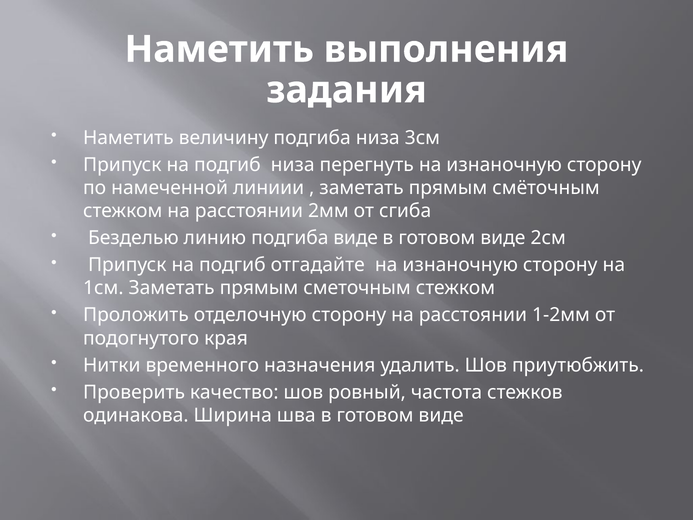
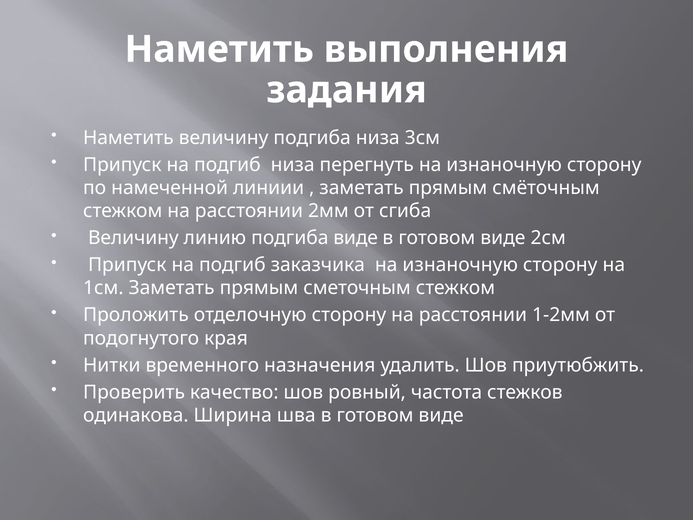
Безделью: Безделью -> Величину (133, 238)
отгадайте: отгадайте -> заказчика (318, 265)
